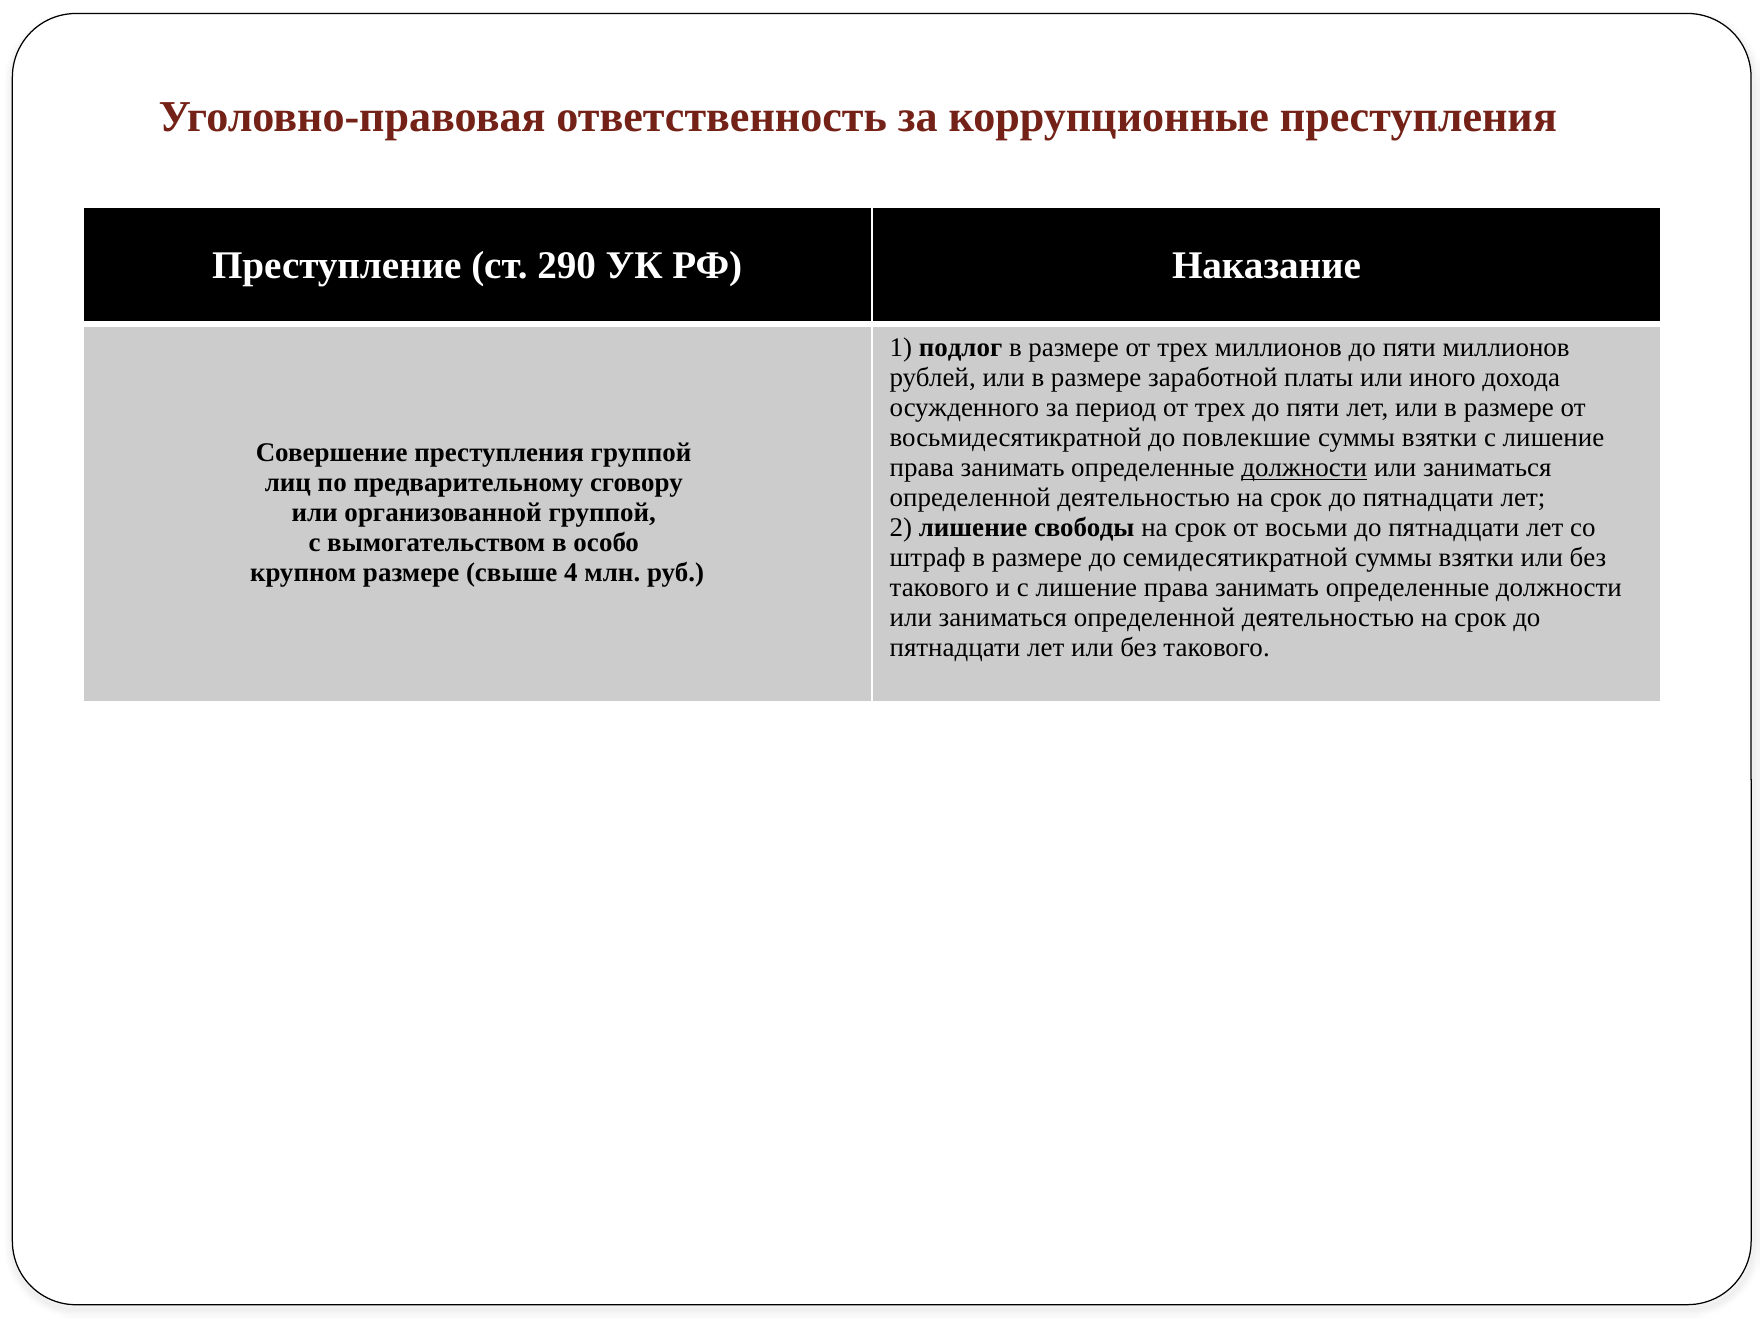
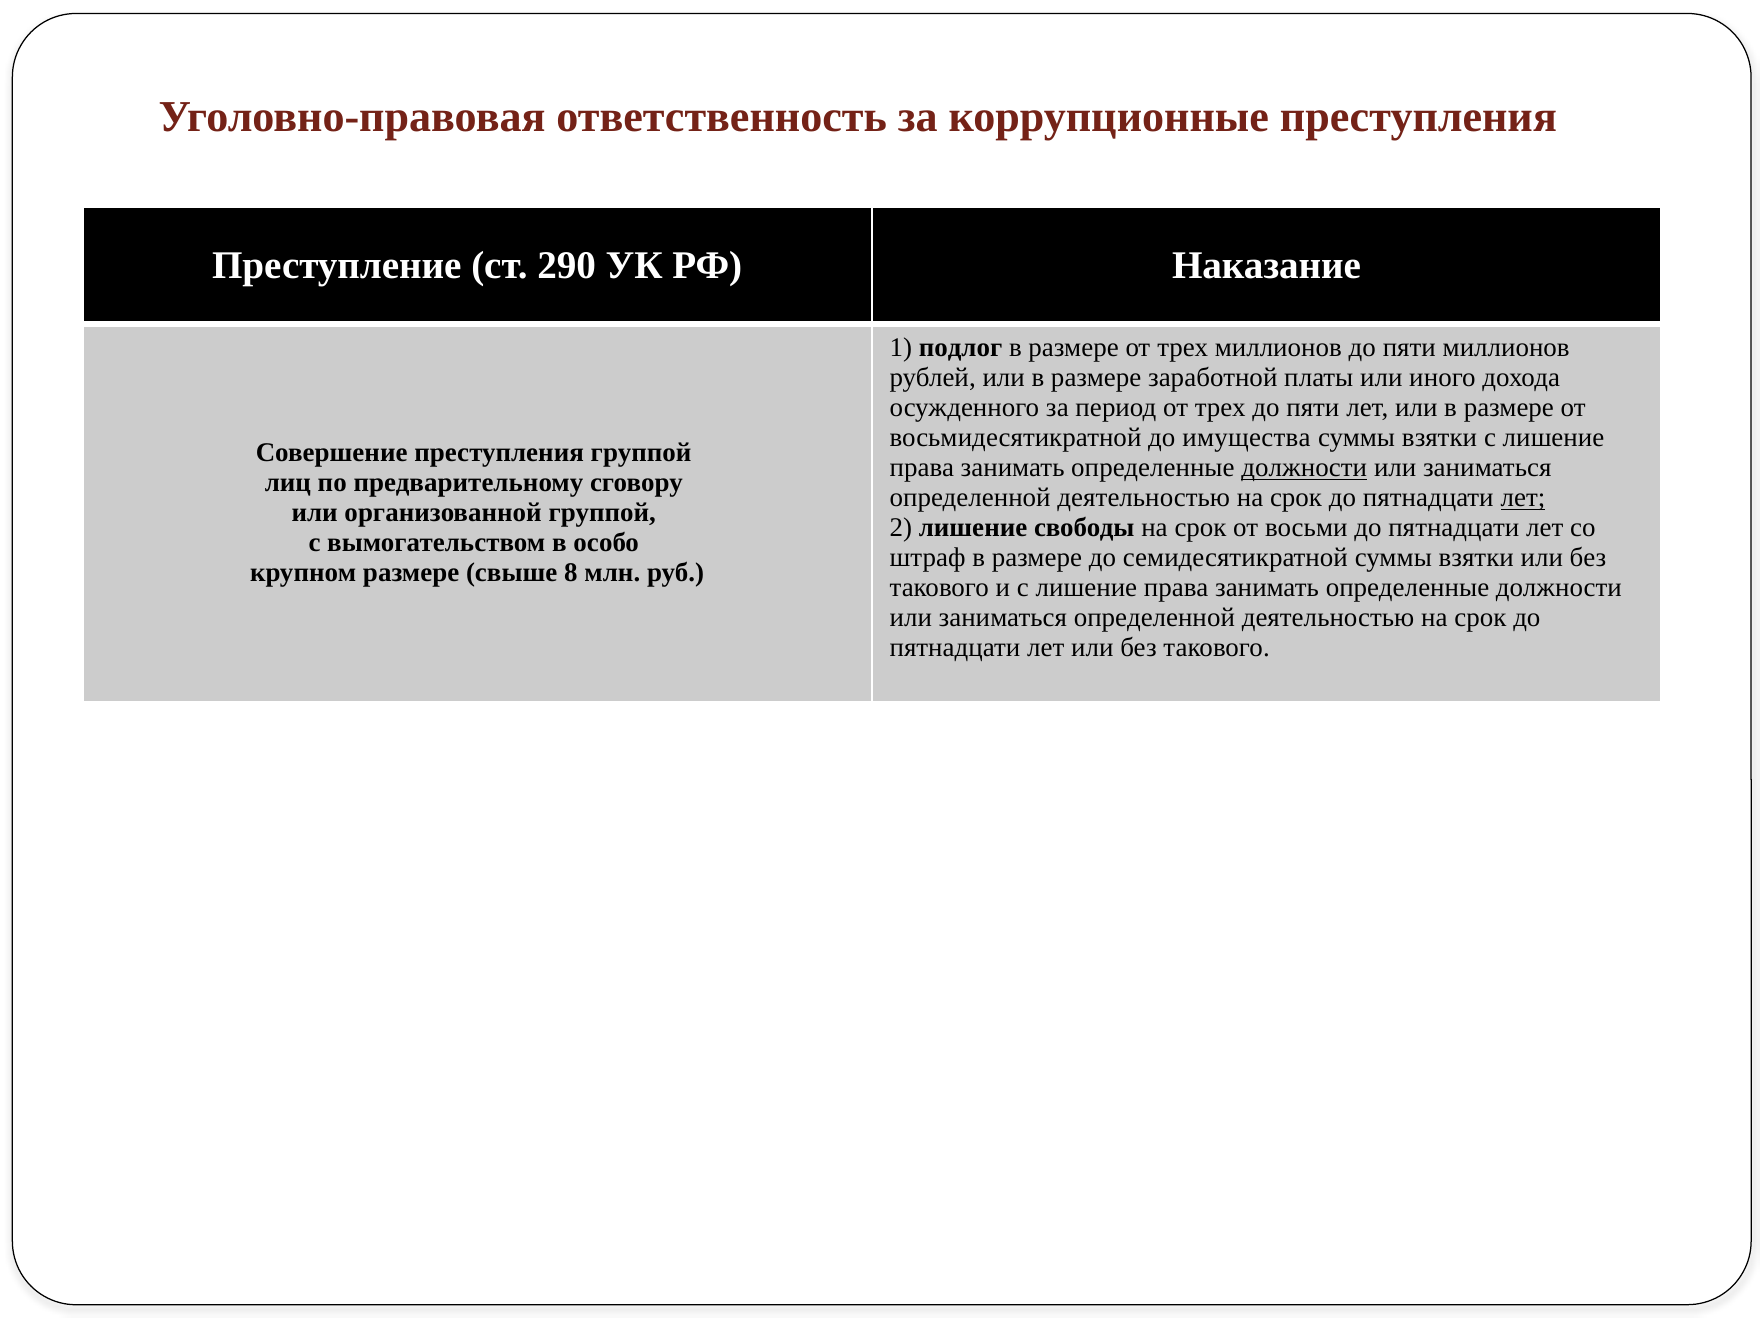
повлекшие: повлекшие -> имущества (1247, 438)
лет underline: none -> present (1523, 498)
4: 4 -> 8 (571, 573)
